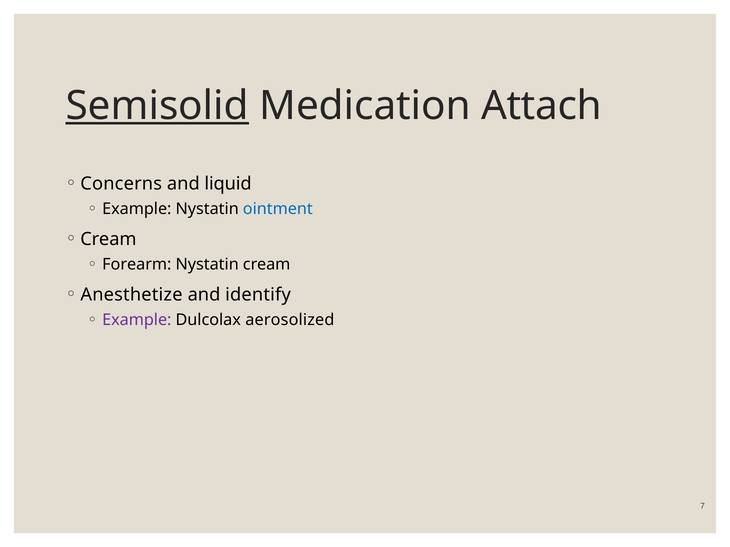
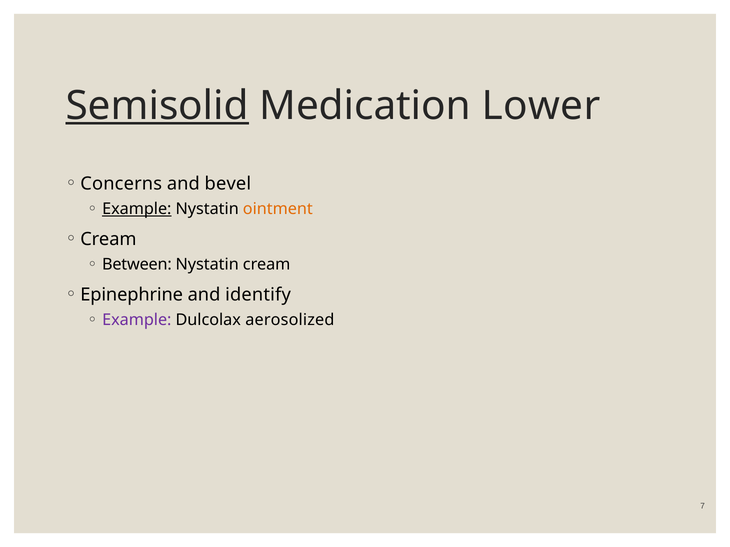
Attach: Attach -> Lower (541, 106)
liquid: liquid -> bevel (228, 184)
Example underline: none -> present (137, 209)
ointment colour: blue -> orange (278, 209)
Forearm: Forearm -> Between (137, 265)
Anesthetize: Anesthetize -> Epinephrine (132, 295)
